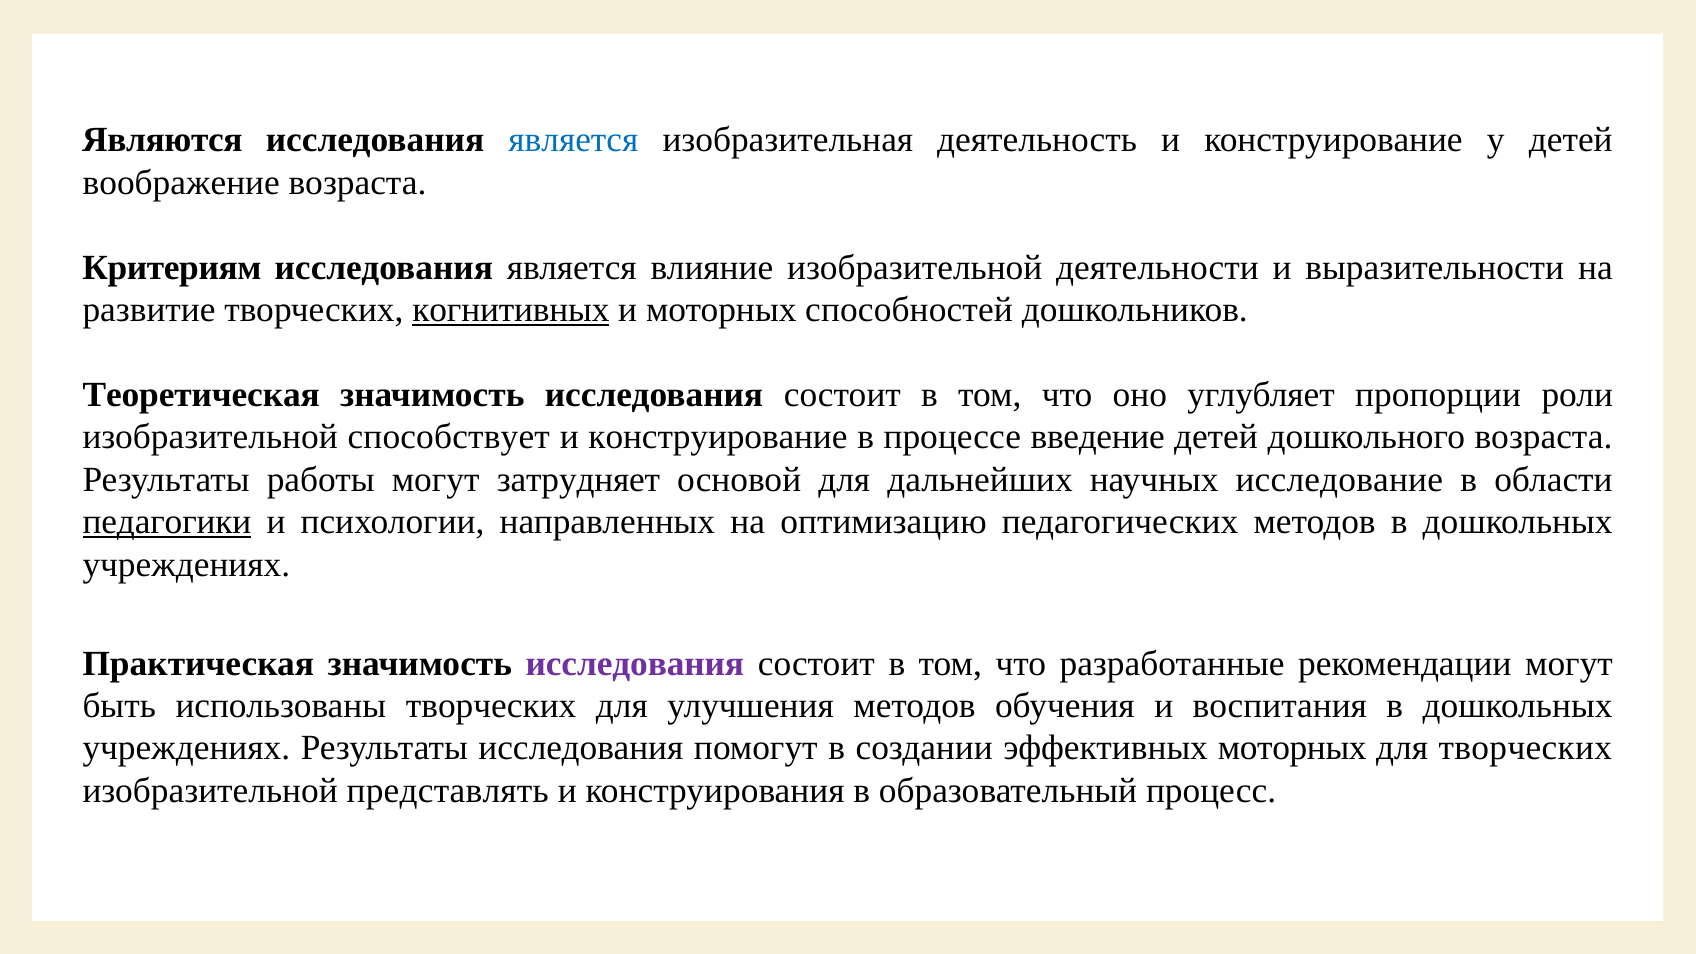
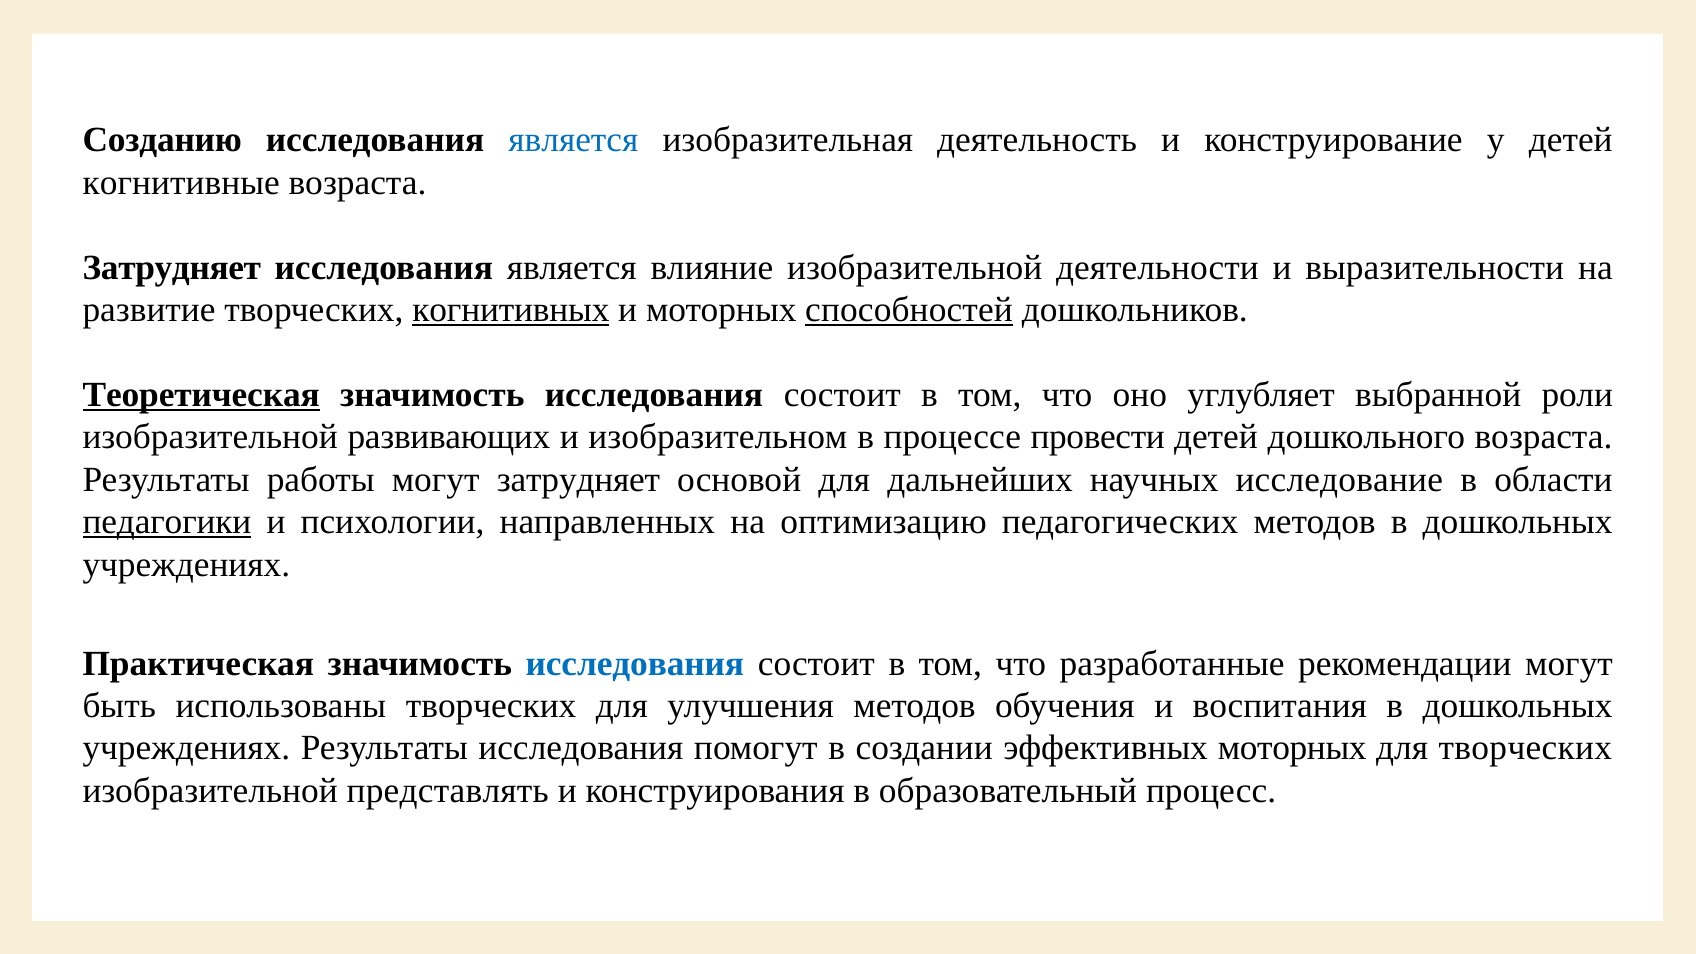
Являются: Являются -> Созданию (162, 140)
воображение: воображение -> когнитивные (181, 183)
Критериям: Критериям -> Затрудняет (172, 267)
способностей underline: none -> present (909, 310)
Теоретическая underline: none -> present (201, 395)
пропорции: пропорции -> выбранной (1438, 395)
способствует: способствует -> развивающих (449, 437)
конструирование: конструирование -> изобразительном (718, 437)
введение: введение -> провести (1098, 437)
исследования colour: purple -> blue (635, 663)
